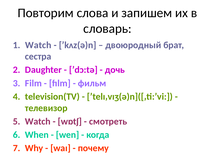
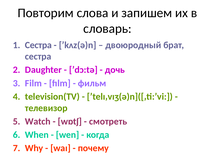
Watch: Watch -> Сестра (38, 45)
